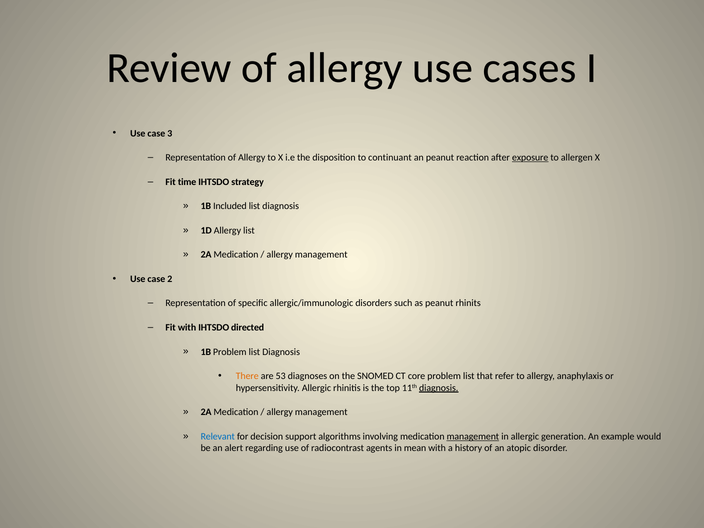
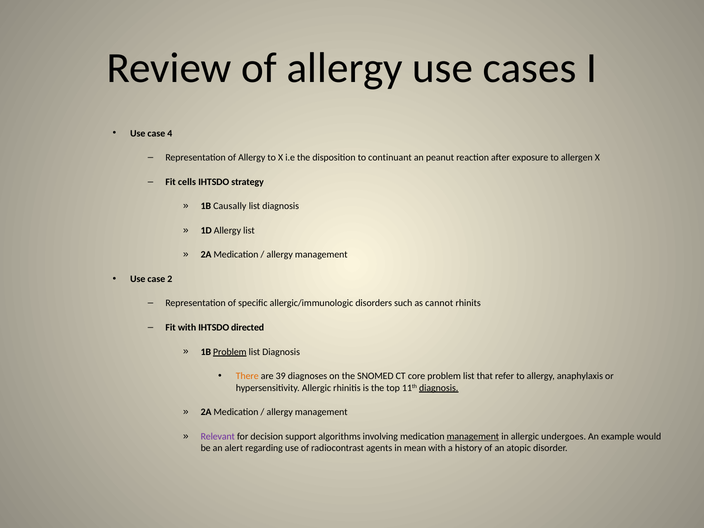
3: 3 -> 4 (170, 133)
exposure underline: present -> none (530, 158)
time: time -> cells (187, 182)
Included: Included -> Causally (230, 206)
as peanut: peanut -> cannot (439, 303)
Problem underline: none -> present (230, 352)
53: 53 -> 39 (281, 376)
Relevant colour: blue -> purple (218, 436)
generation: generation -> undergoes (564, 436)
